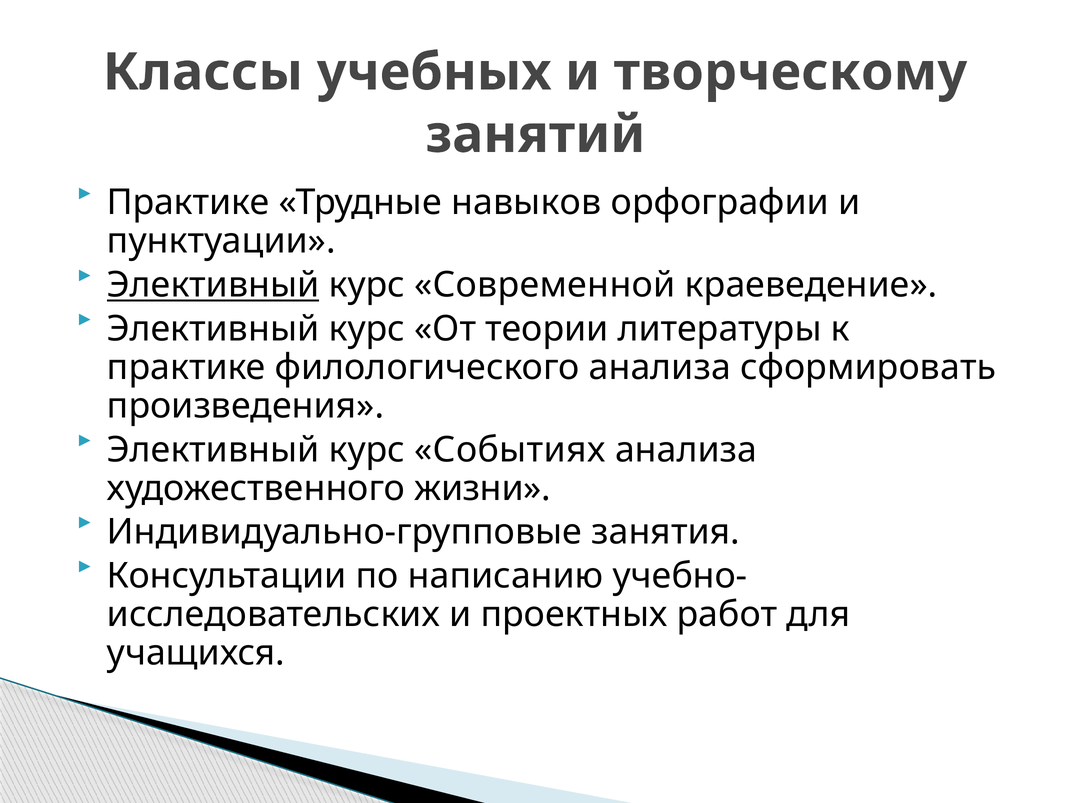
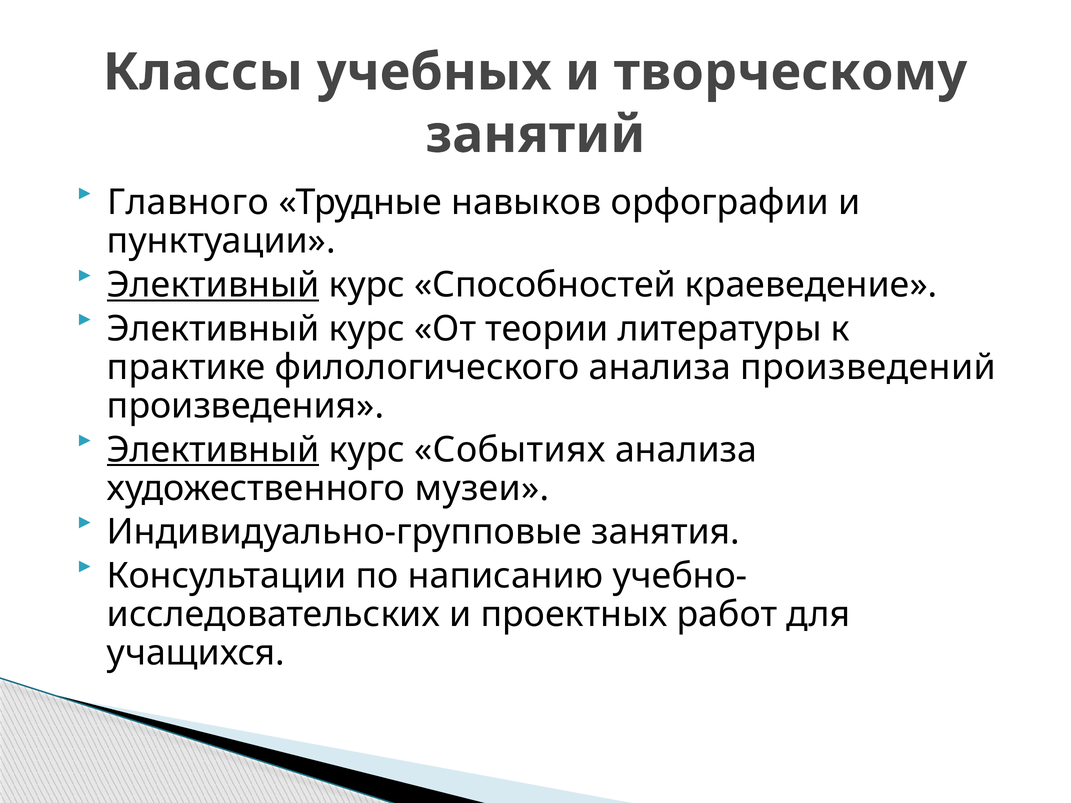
Практике: Практике -> Главного (188, 203)
Современной: Современной -> Способностей (545, 285)
сформировать: сформировать -> произведений (868, 367)
Элективный underline: none -> present (213, 450)
жизни: жизни -> музеи (482, 488)
